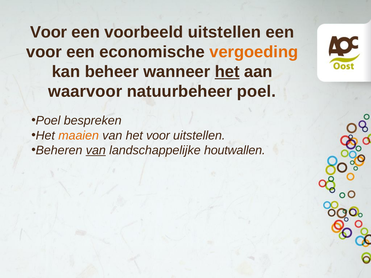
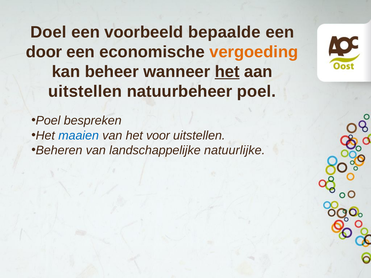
Voor: Voor -> Doel (48, 32)
voorbeeld uitstellen: uitstellen -> bepaalde (224, 32)
voor: voor -> door (44, 52)
waarvoor: waarvoor -> uitstellen (85, 92)
maaien colour: orange -> blue (79, 136)
van underline: present -> none (96, 150)
houtwallen: houtwallen -> natuurlijke (235, 150)
